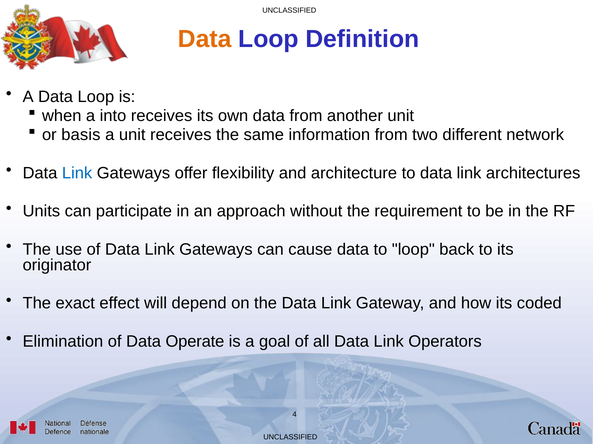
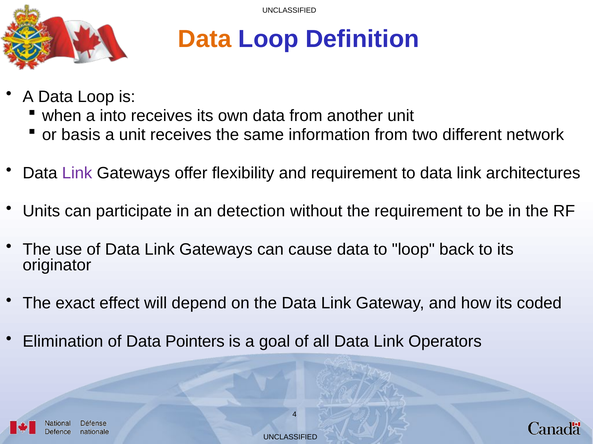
Link colour: blue -> purple (77, 173)
and architecture: architecture -> requirement (354, 173)
approach: approach -> detection (251, 211)
Operate: Operate -> Pointers (195, 342)
